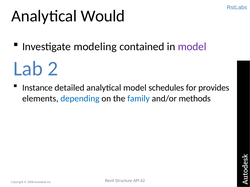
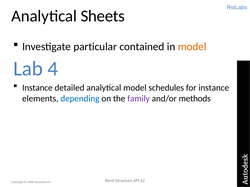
Would: Would -> Sheets (103, 16)
modeling: modeling -> particular (95, 47)
model colour: purple -> orange (192, 47)
2: 2 -> 4 (53, 69)
for provides: provides -> instance (214, 88)
family colour: blue -> purple (139, 99)
